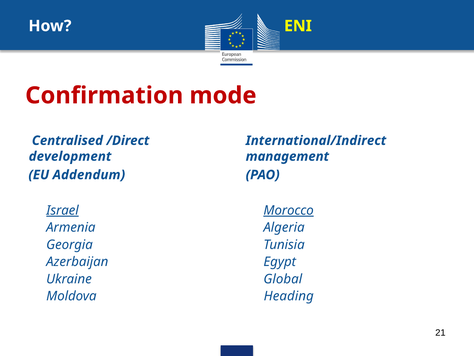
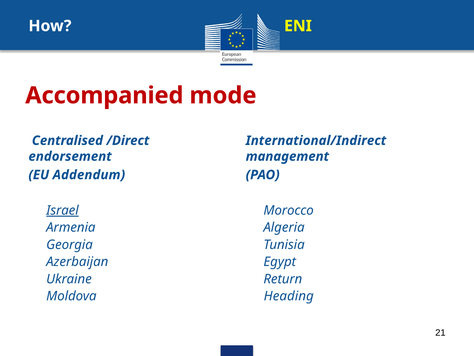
Confirmation: Confirmation -> Accompanied (104, 95)
development: development -> endorsement (70, 156)
Morocco underline: present -> none (289, 210)
Global: Global -> Return (283, 279)
